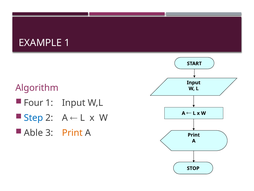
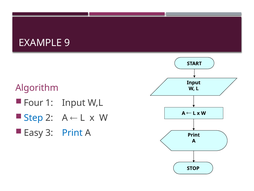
EXAMPLE 1: 1 -> 9 (67, 43)
Able: Able -> Easy (33, 133)
Print colour: orange -> blue (72, 133)
